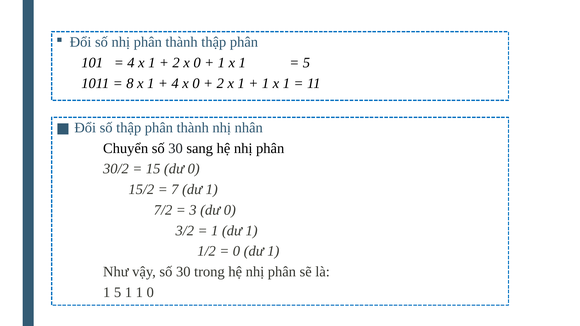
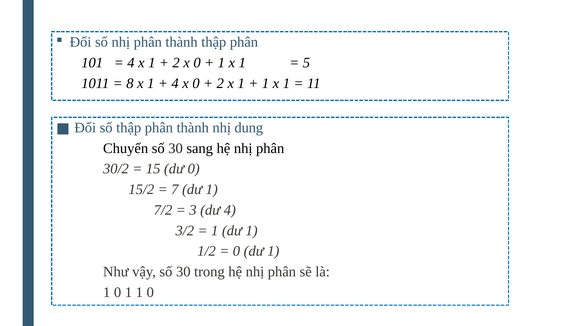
nhân: nhân -> dung (249, 128)
3 dư 0: 0 -> 4 (230, 210)
5: 5 -> 0 (118, 293)
